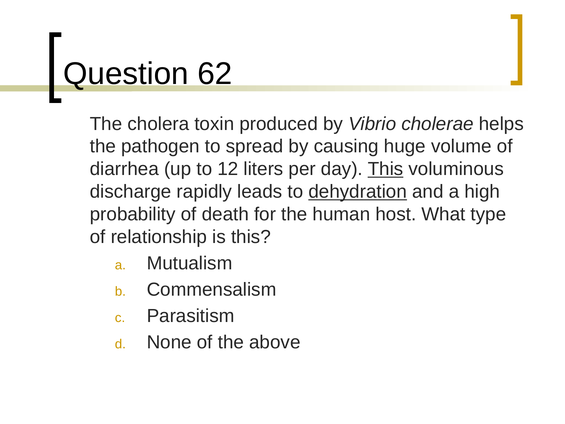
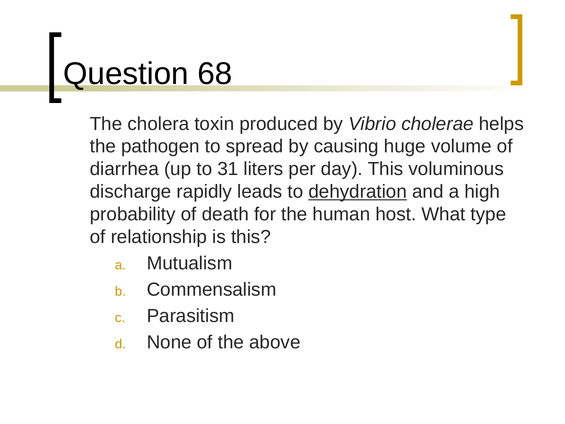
62: 62 -> 68 (215, 74)
12: 12 -> 31 (228, 169)
This underline: present -> none (386, 169)
